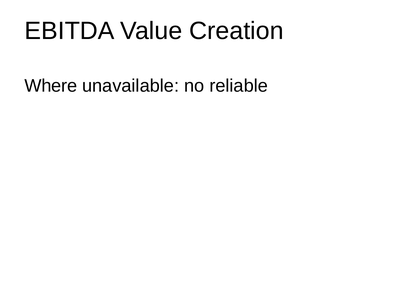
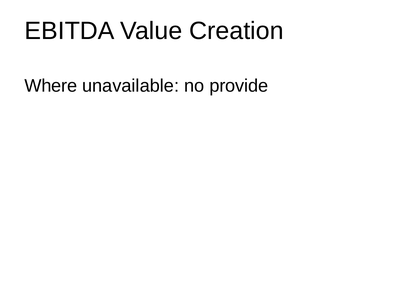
reliable: reliable -> provide (239, 86)
